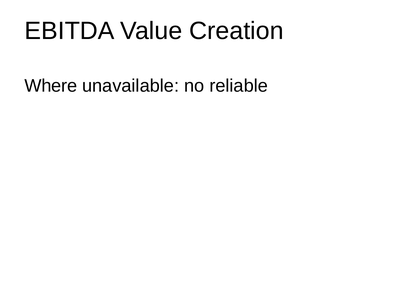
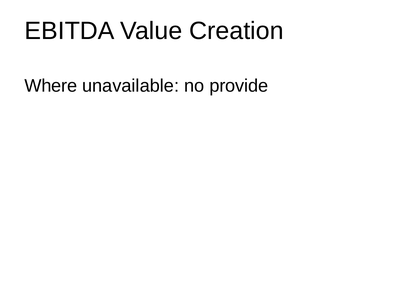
reliable: reliable -> provide (239, 86)
